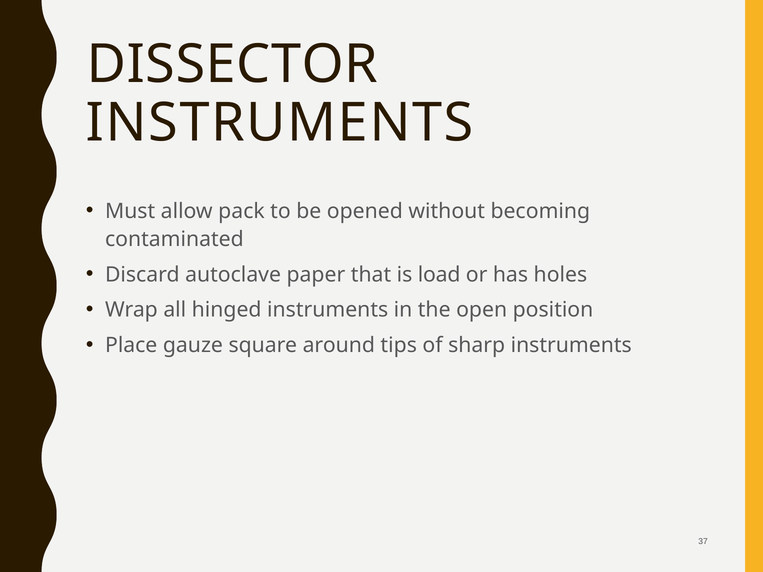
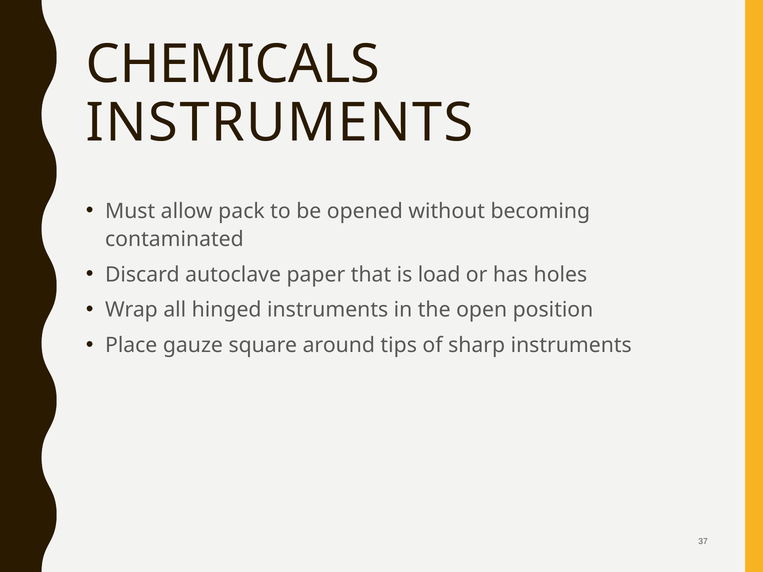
DISSECTOR: DISSECTOR -> CHEMICALS (233, 65)
